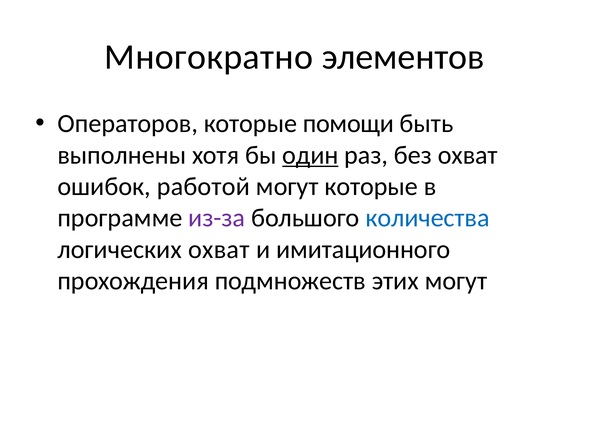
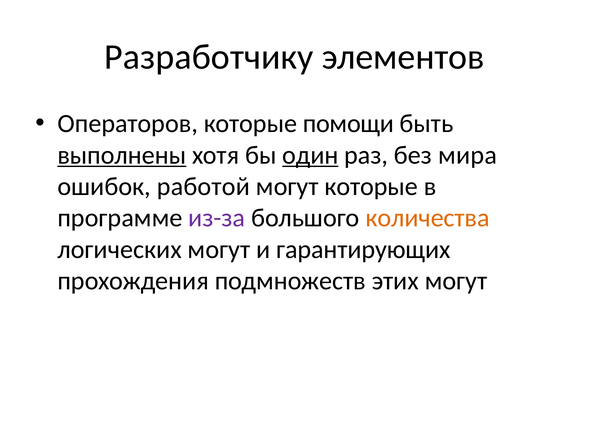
Многократно: Многократно -> Разработчику (209, 57)
выполнены underline: none -> present (122, 155)
без охват: охват -> мира (468, 155)
количества colour: blue -> orange (428, 218)
логических охват: охват -> могут (219, 249)
имитационного: имитационного -> гарантирующих (363, 249)
